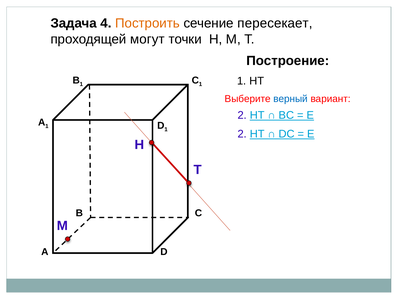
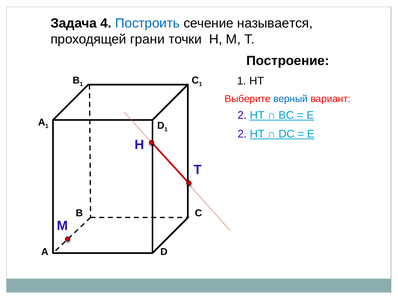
Построить colour: orange -> blue (148, 23)
пересекает: пересекает -> называется (275, 23)
могут: могут -> грани (147, 39)
